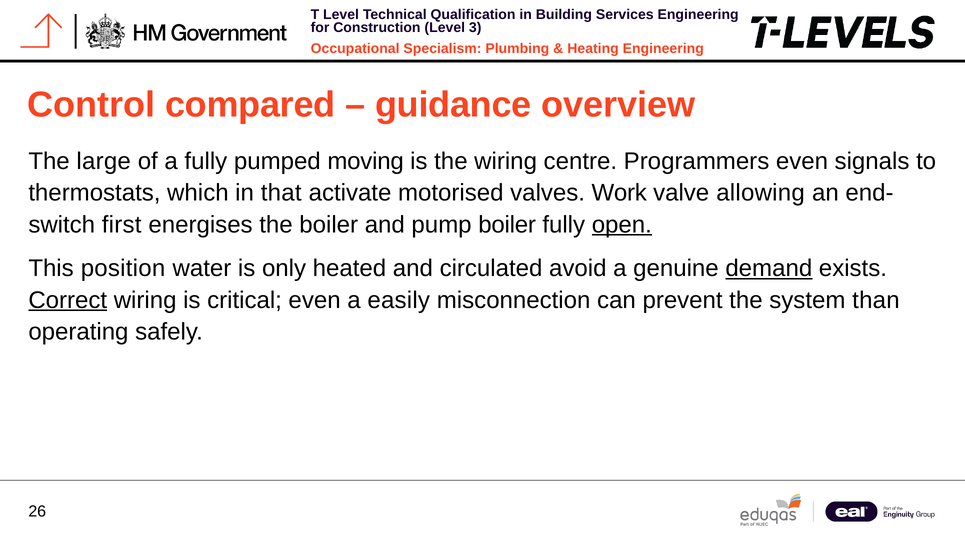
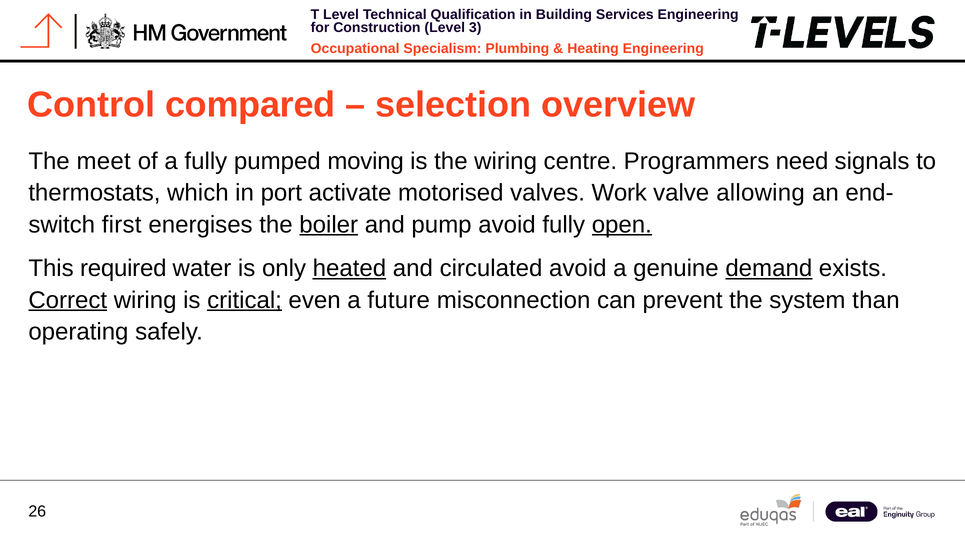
guidance: guidance -> selection (453, 105)
large: large -> meet (104, 161)
Programmers even: even -> need (802, 161)
that: that -> port (281, 193)
boiler underline: none -> present (329, 224)
pump boiler: boiler -> avoid (507, 224)
position: position -> required (123, 268)
heated underline: none -> present (349, 268)
critical underline: none -> present (245, 300)
easily: easily -> future (399, 300)
